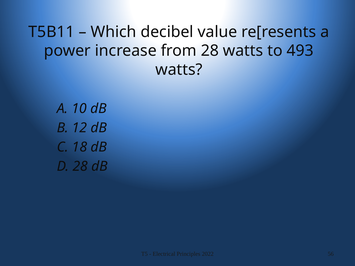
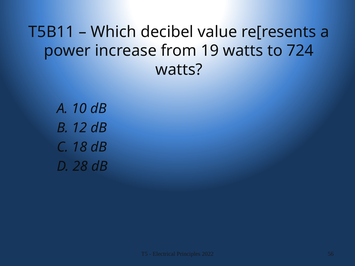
from 28: 28 -> 19 (210, 51)
493: 493 -> 724 (300, 51)
